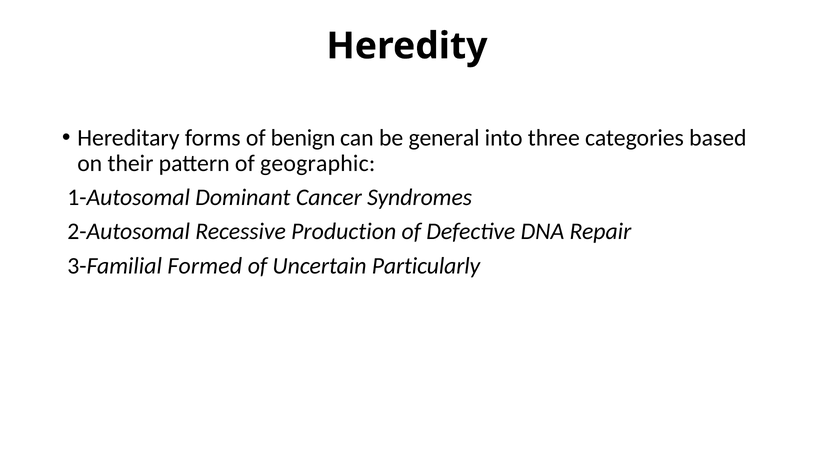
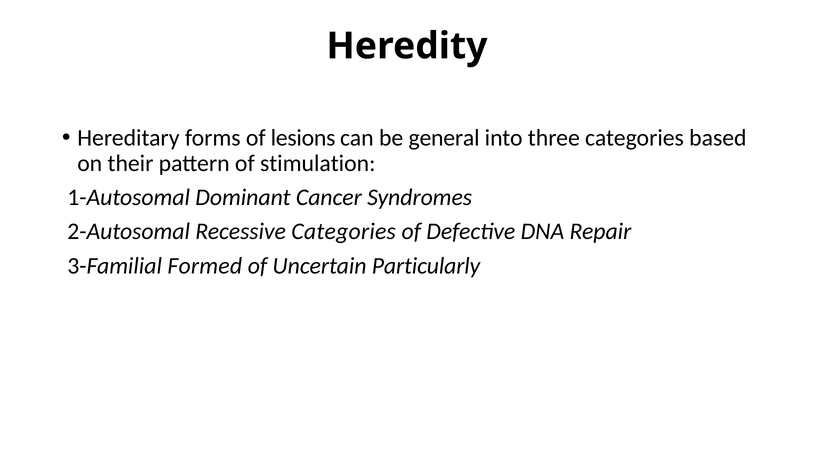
benign: benign -> lesions (303, 138)
geographic: geographic -> stimulation (318, 163)
Recessive Production: Production -> Categories (344, 232)
